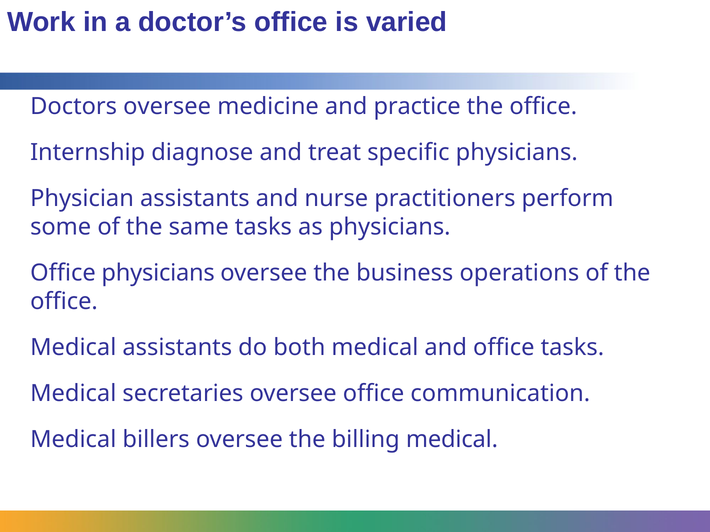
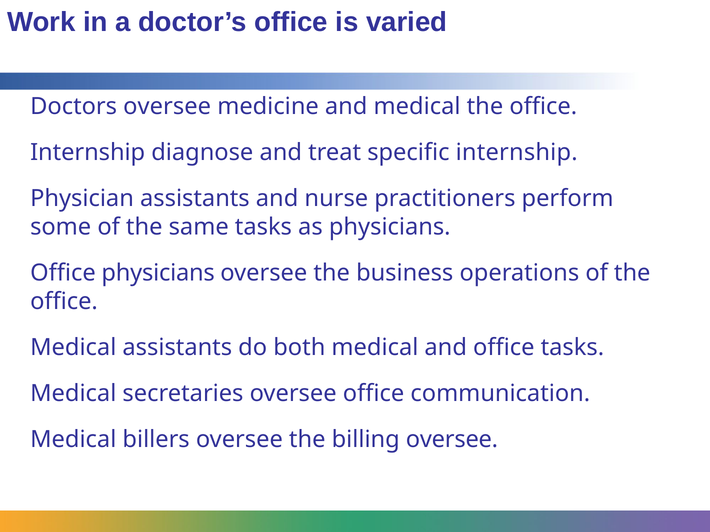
and practice: practice -> medical (417, 106)
specific physicians: physicians -> internship (517, 152)
billing medical: medical -> oversee (452, 440)
